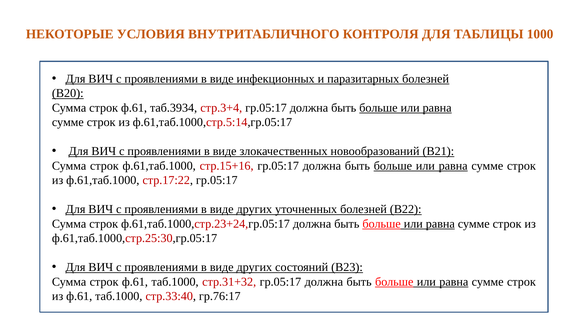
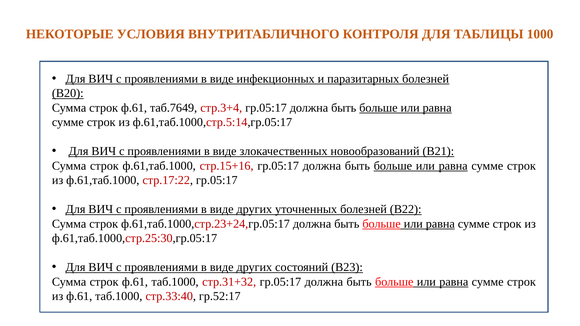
таб.3934: таб.3934 -> таб.7649 (174, 108)
гр.76:17: гр.76:17 -> гр.52:17 (220, 296)
